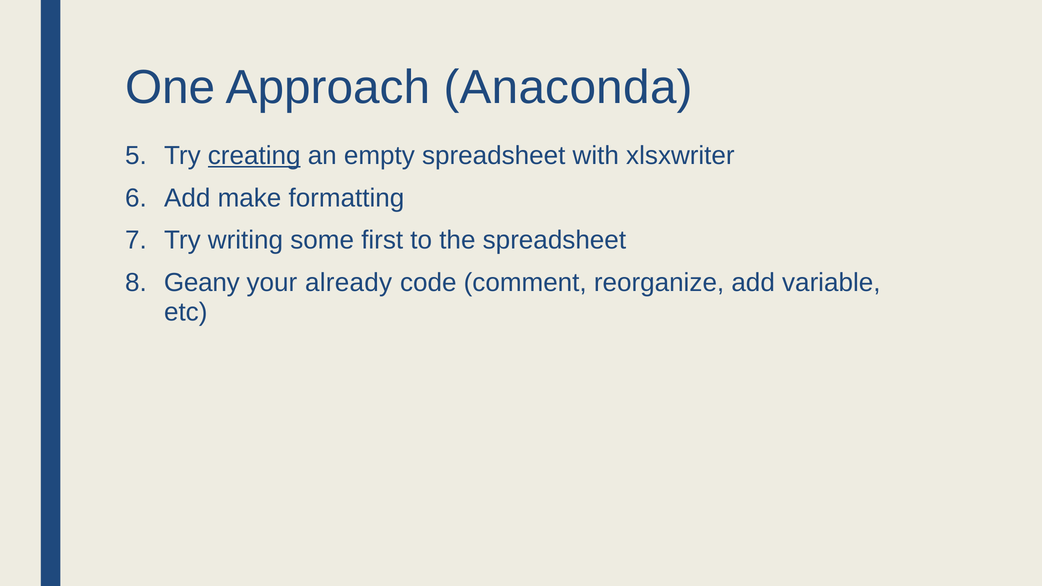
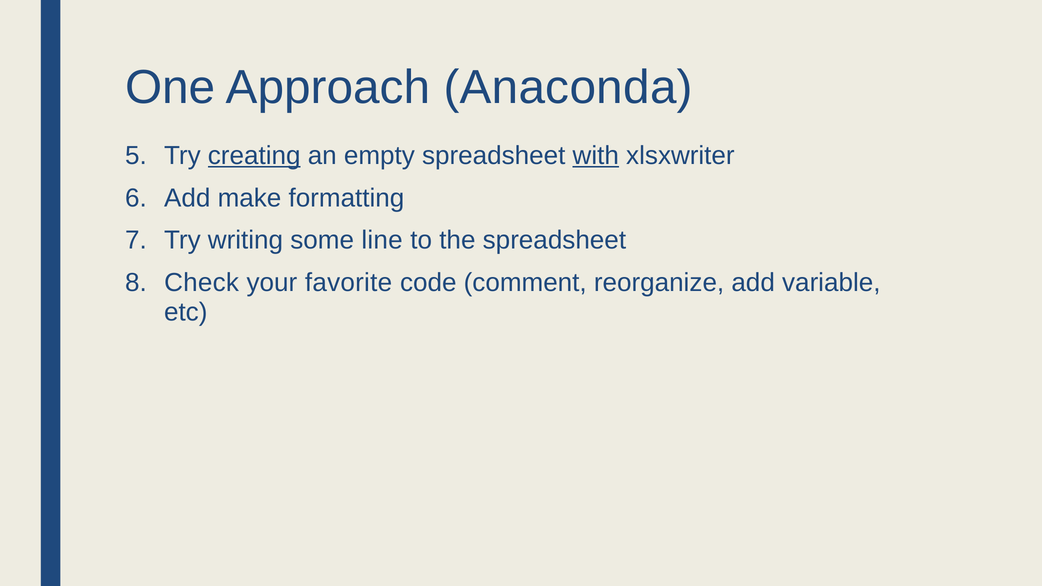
with underline: none -> present (596, 156)
first: first -> line (382, 240)
Geany: Geany -> Check (202, 283)
already: already -> favorite (349, 283)
